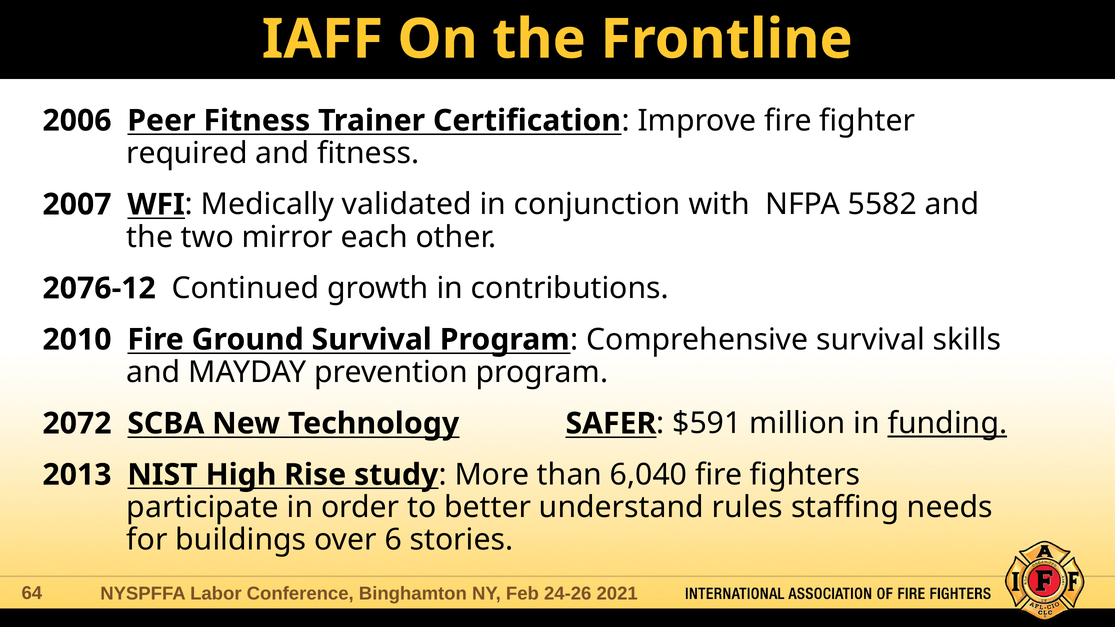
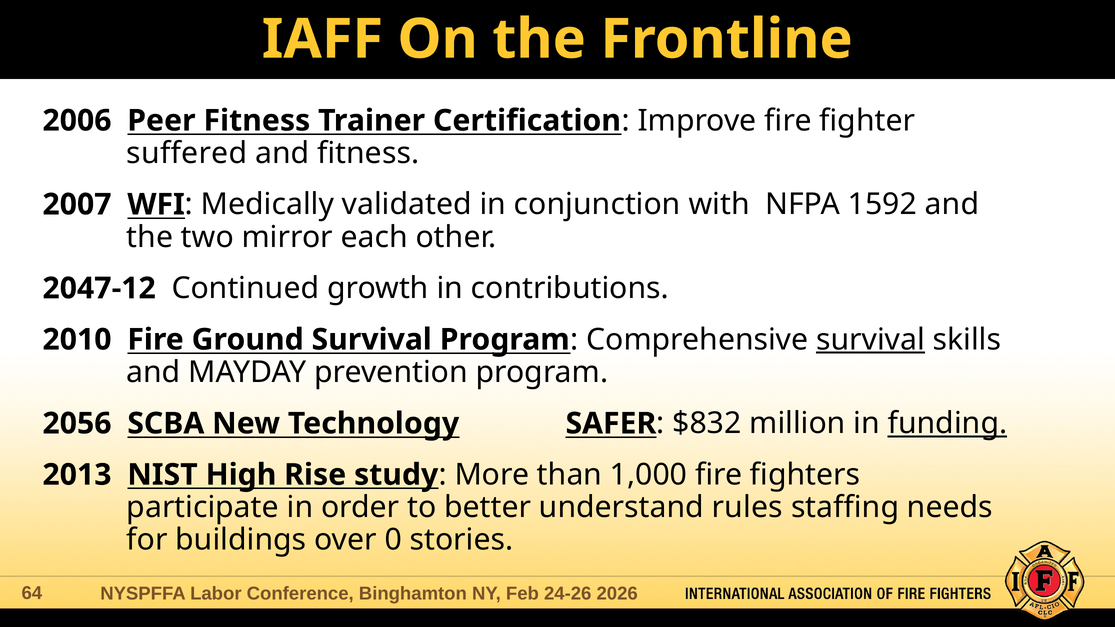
required: required -> suffered (187, 153)
5582: 5582 -> 1592 (882, 205)
2076-12: 2076-12 -> 2047-12 (99, 288)
survival underline: none -> present (871, 340)
2072: 2072 -> 2056 (77, 424)
$591: $591 -> $832 (707, 424)
6,040: 6,040 -> 1,000 (649, 475)
6: 6 -> 0 (393, 540)
2021: 2021 -> 2026 (617, 594)
